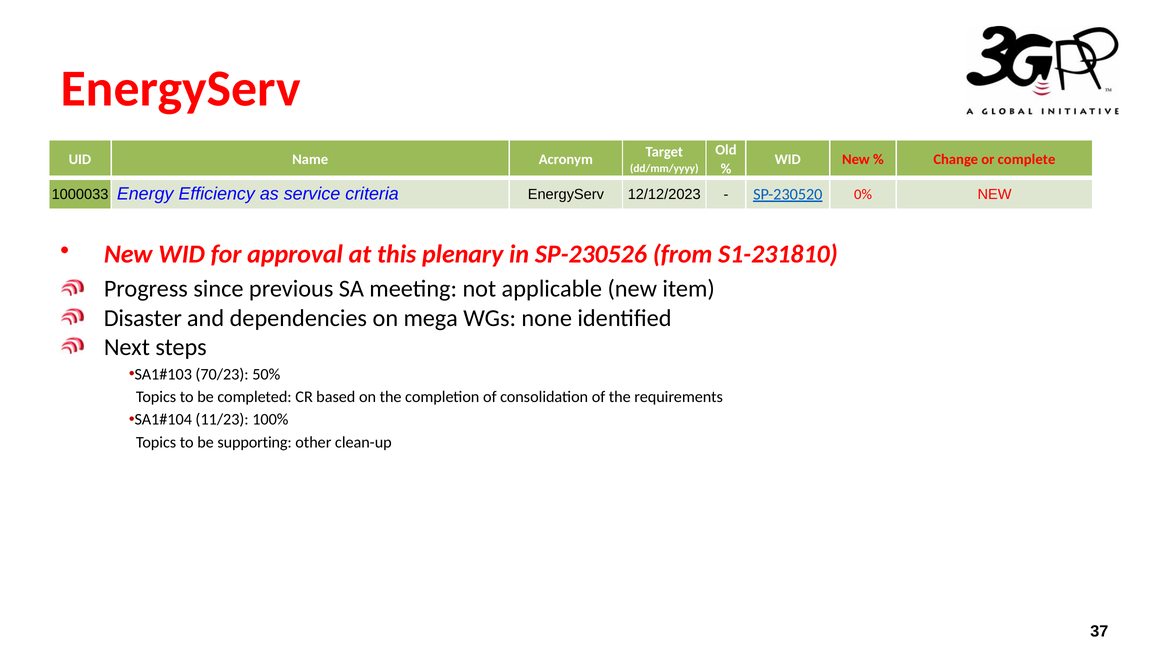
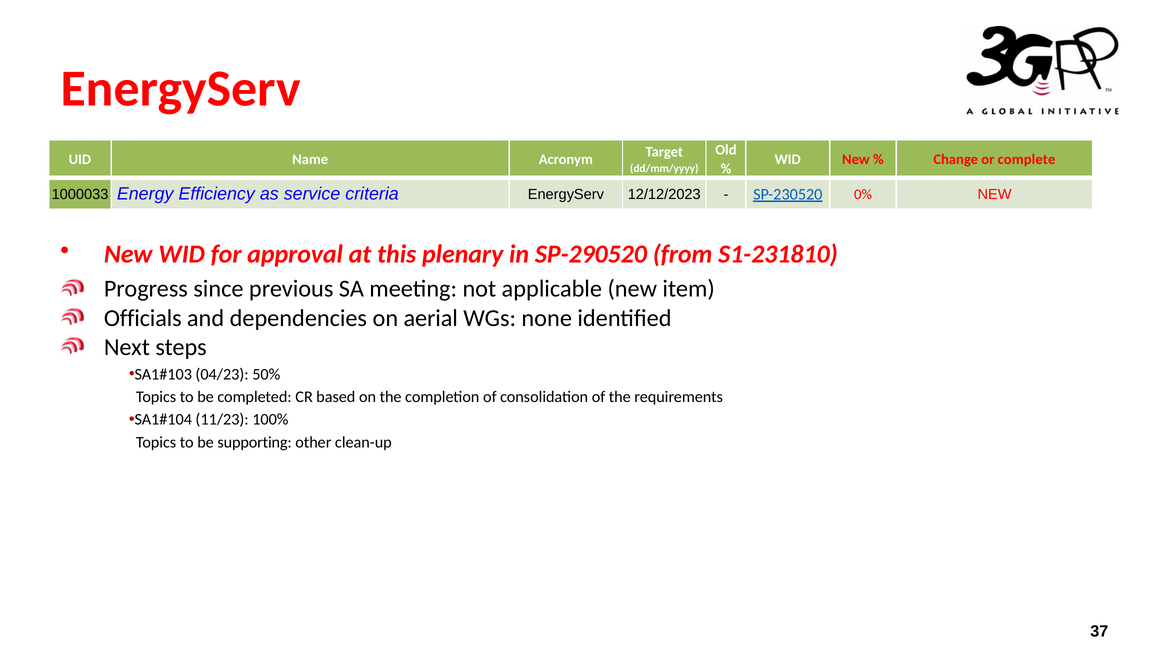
SP-230526: SP-230526 -> SP-290520 (591, 255)
Disaster: Disaster -> Officials (143, 318)
mega: mega -> aerial (431, 318)
70/23: 70/23 -> 04/23 (222, 374)
